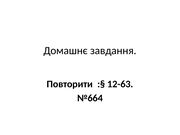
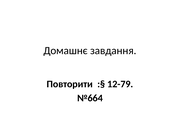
12-63: 12-63 -> 12-79 (120, 84)
